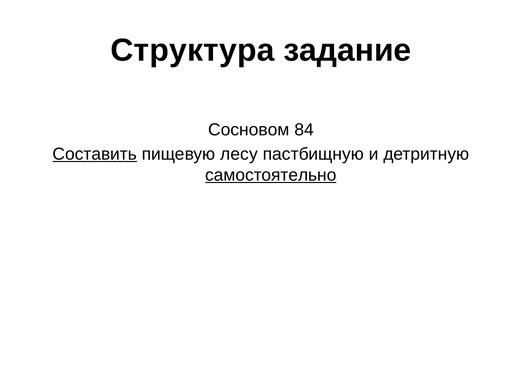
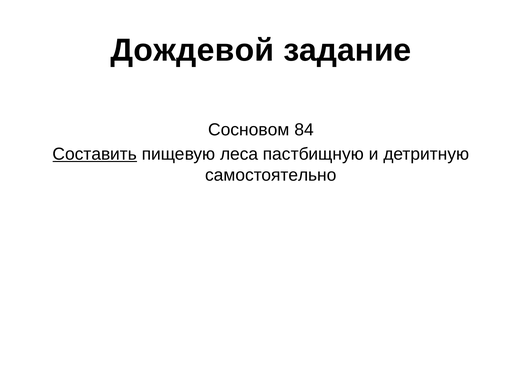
Структура: Структура -> Дождевой (192, 51)
лесу: лесу -> леса (239, 154)
самостоятельно underline: present -> none (271, 175)
